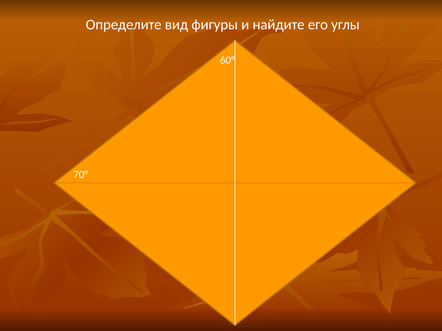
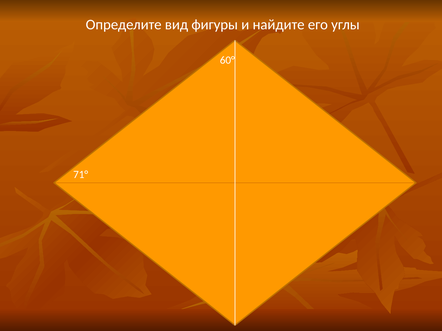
70°: 70° -> 71° (81, 175)
